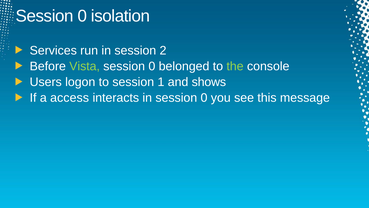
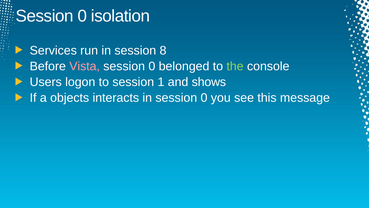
2: 2 -> 8 (163, 50)
Vista colour: light green -> pink (85, 66)
access: access -> objects (70, 98)
